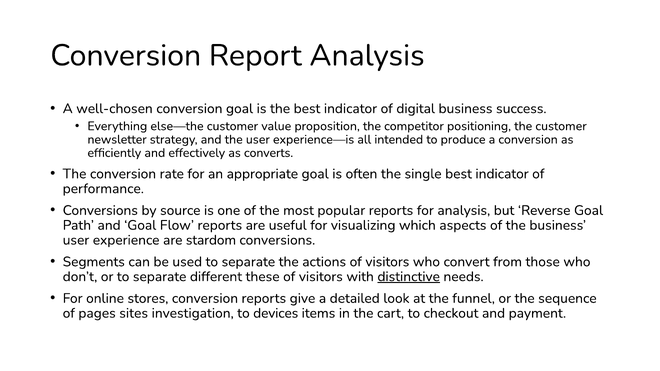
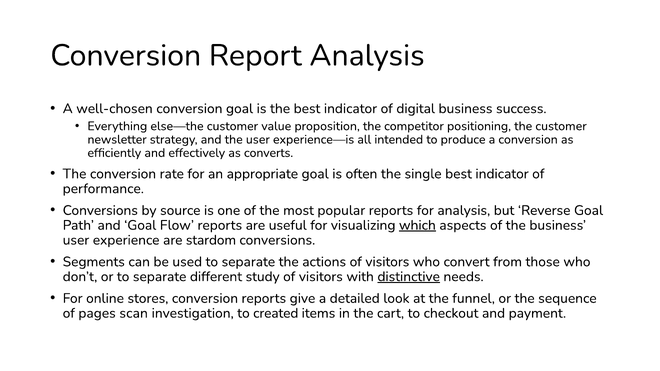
which underline: none -> present (417, 225)
these: these -> study (263, 277)
sites: sites -> scan (134, 313)
devices: devices -> created (276, 313)
